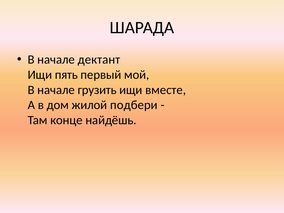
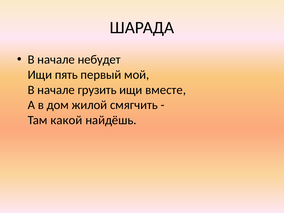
дектант: дектант -> небудет (99, 60)
подбери: подбери -> смягчить (134, 105)
конце: конце -> какой (66, 120)
